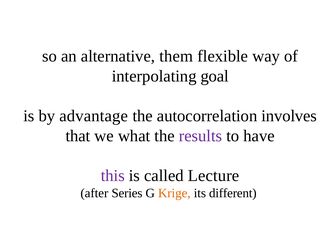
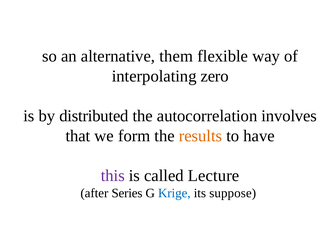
goal: goal -> zero (215, 76)
advantage: advantage -> distributed (94, 116)
what: what -> form (134, 136)
results colour: purple -> orange (200, 136)
Krige colour: orange -> blue (174, 193)
different: different -> suppose (233, 193)
